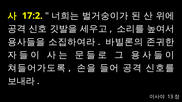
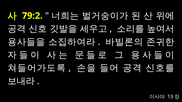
17:2: 17:2 -> 79:2 (32, 16)
